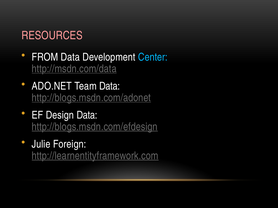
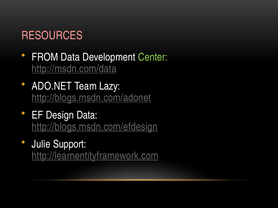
Center colour: light blue -> light green (153, 57)
Team Data: Data -> Lazy (110, 86)
Foreign: Foreign -> Support (70, 144)
